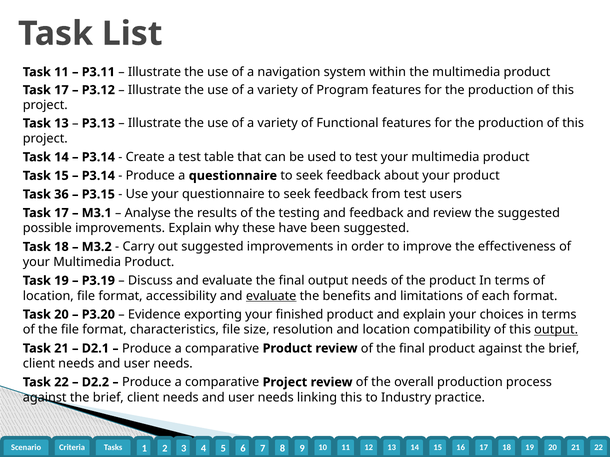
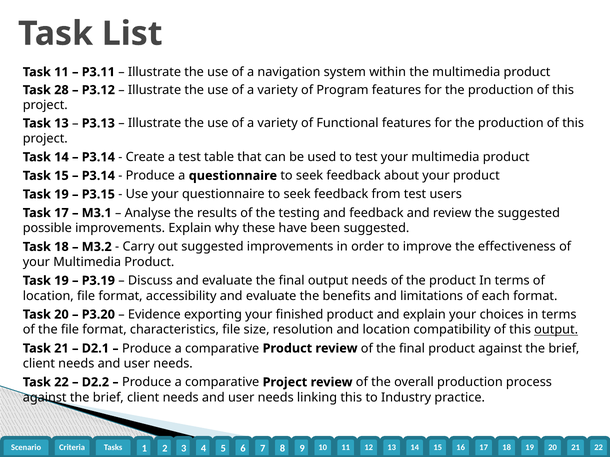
17: 17 -> 28 (61, 90)
36: 36 -> 19 (61, 195)
evaluate underline: present -> none (271, 296)
